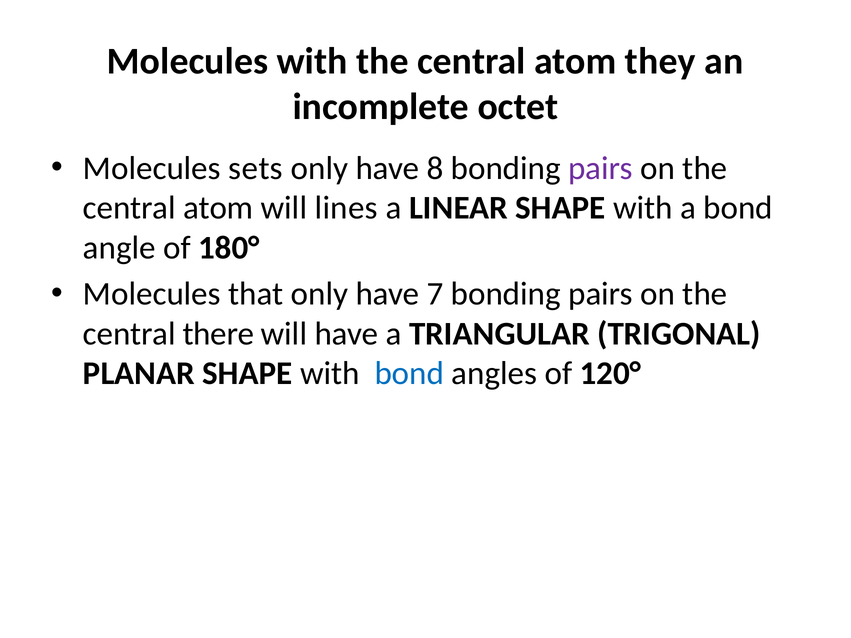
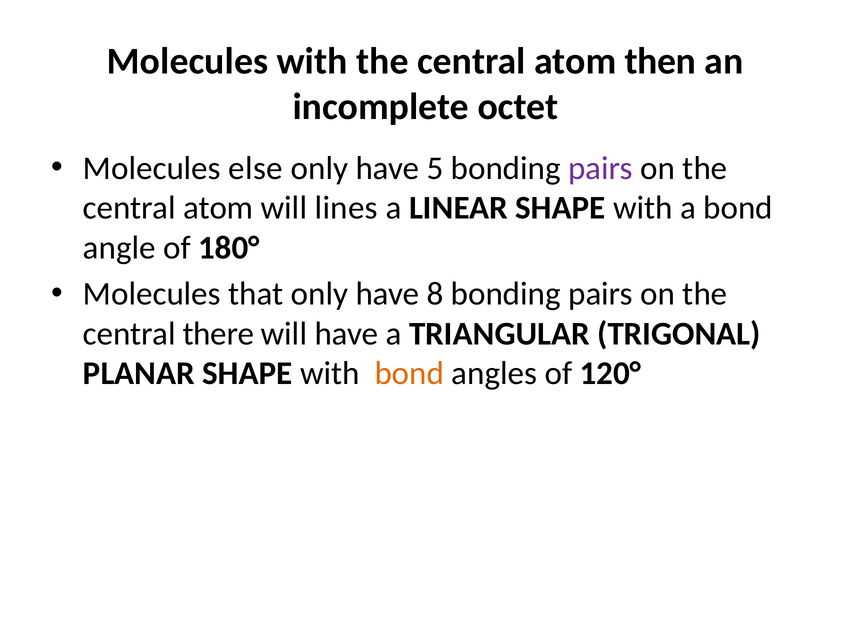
they: they -> then (660, 61)
sets: sets -> else (256, 168)
8: 8 -> 5 (435, 168)
7: 7 -> 8 (435, 294)
bond colour: blue -> orange (409, 374)
